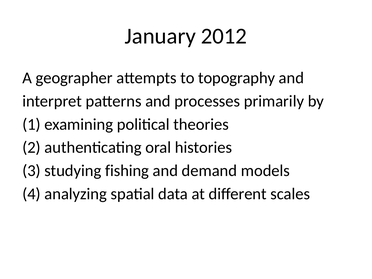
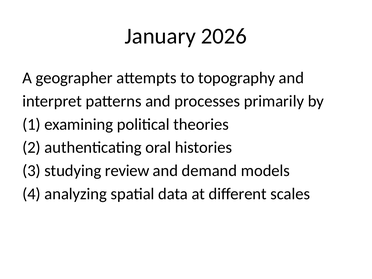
2012: 2012 -> 2026 (224, 36)
fishing: fishing -> review (127, 171)
